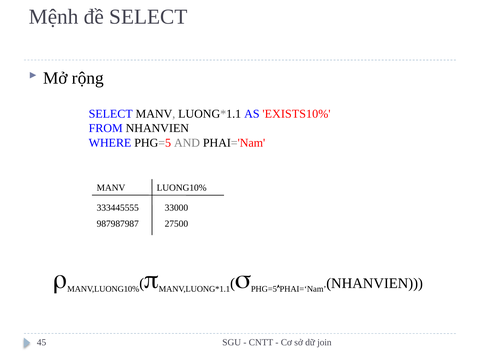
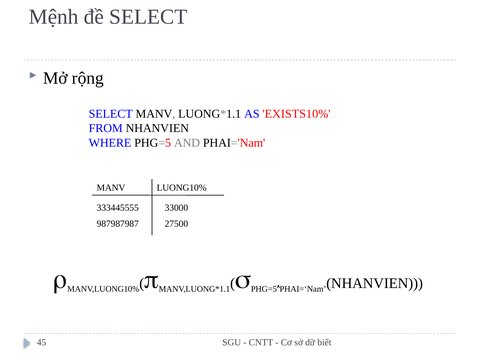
join: join -> biết (324, 342)
